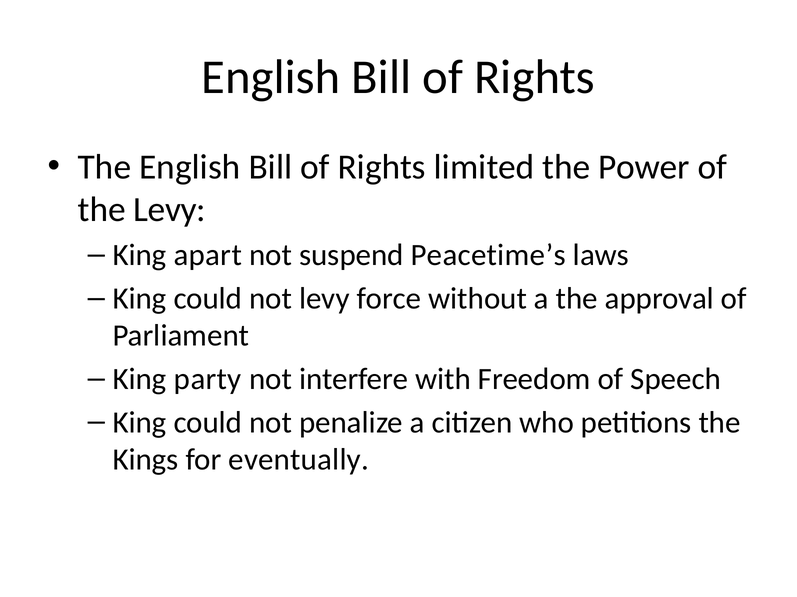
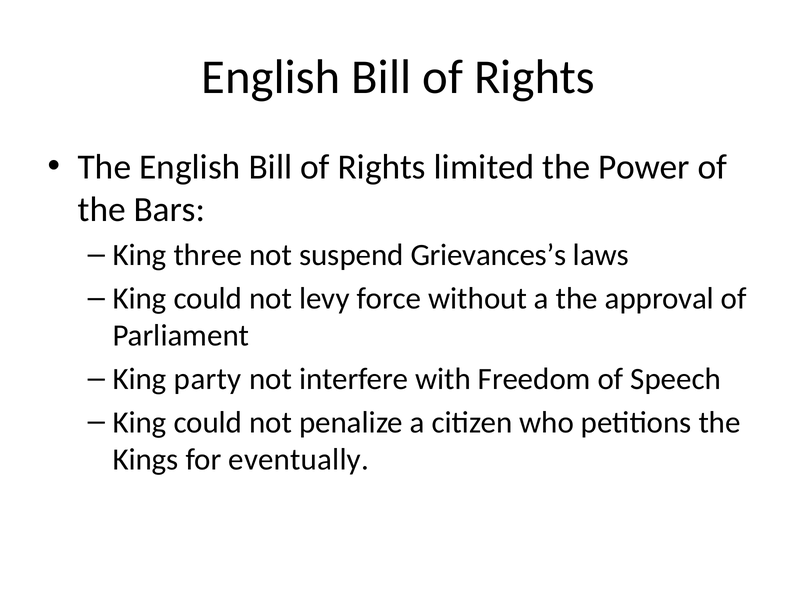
the Levy: Levy -> Bars (169, 210)
apart: apart -> three (208, 255)
Peacetime’s: Peacetime’s -> Grievances’s (488, 255)
